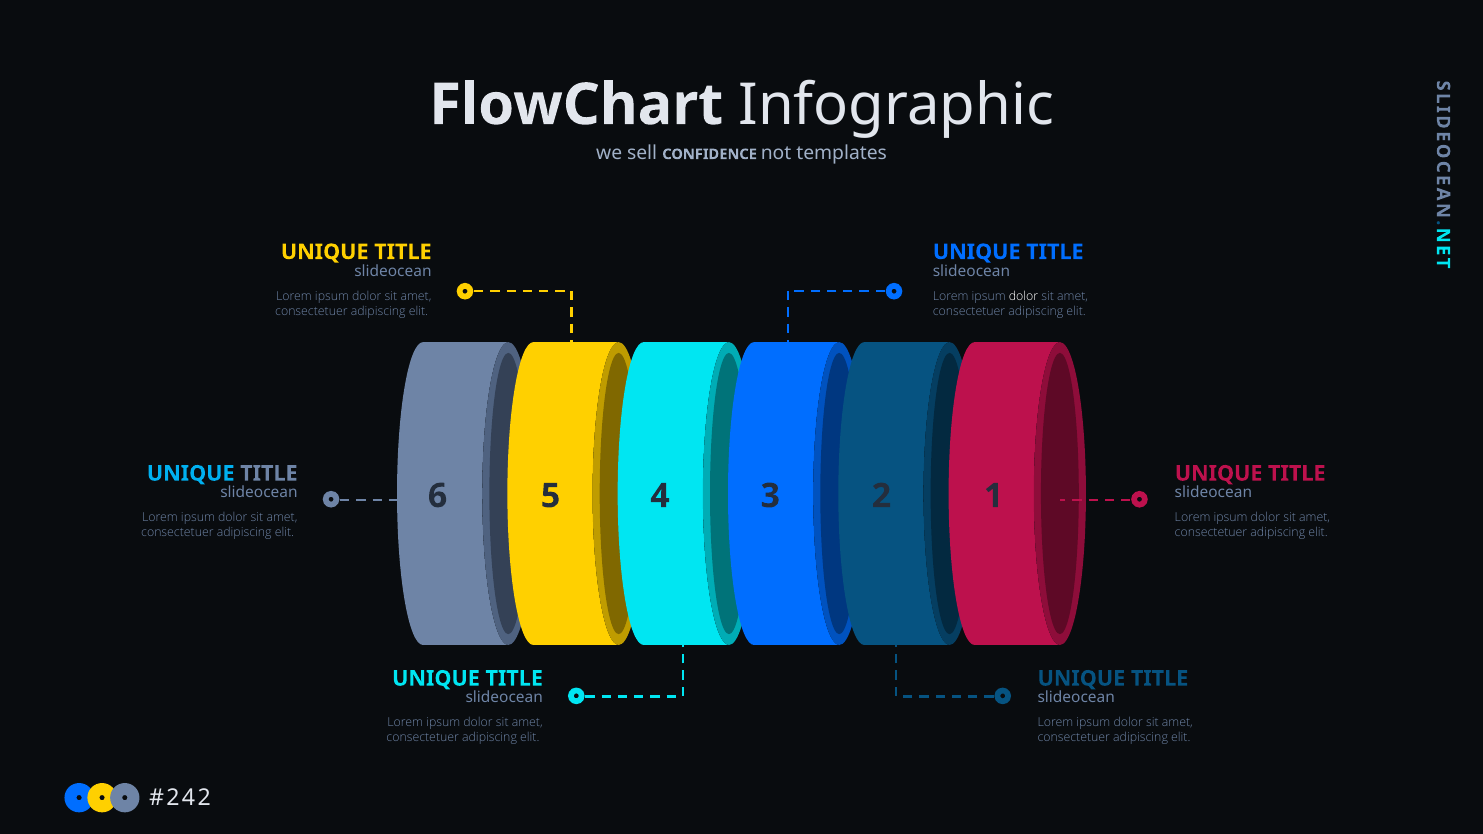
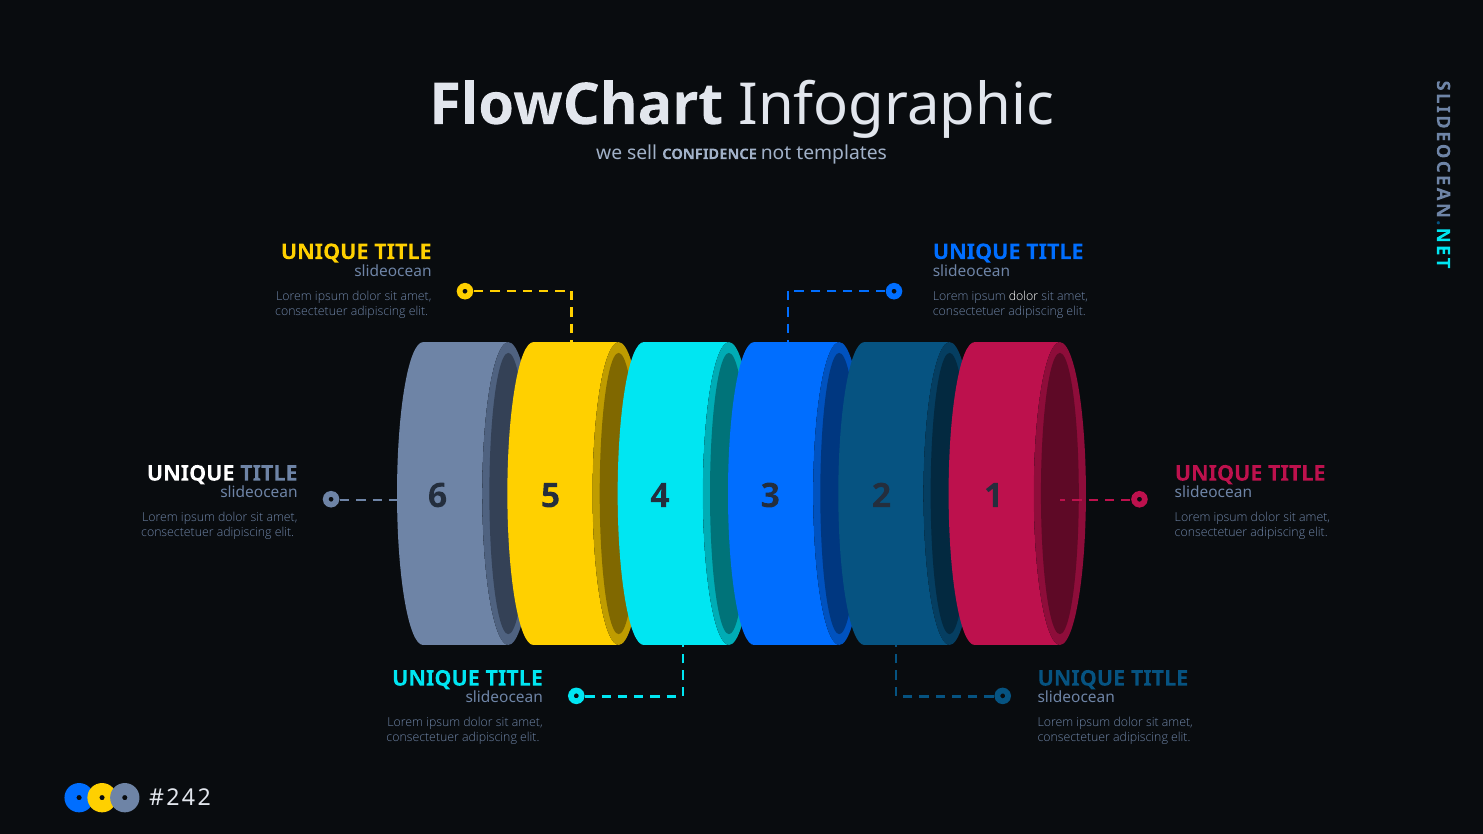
UNIQUE colour: light blue -> white (191, 474)
